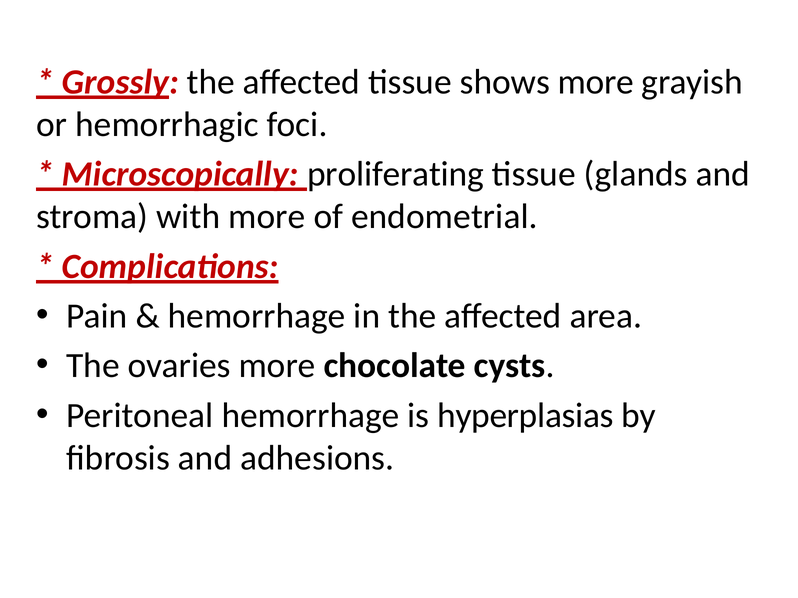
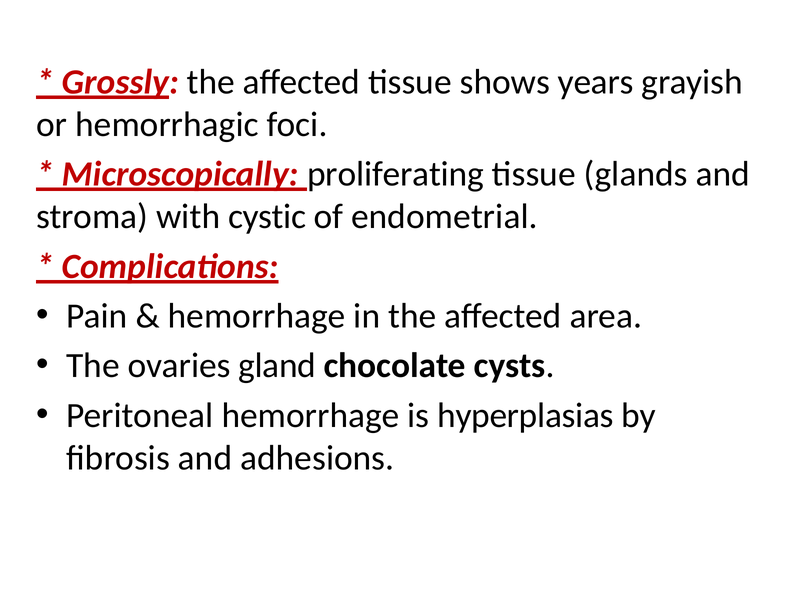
shows more: more -> years (596, 82)
with more: more -> cystic (267, 217)
ovaries more: more -> gland (277, 366)
